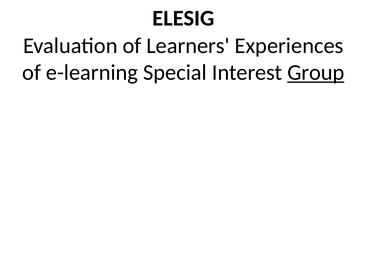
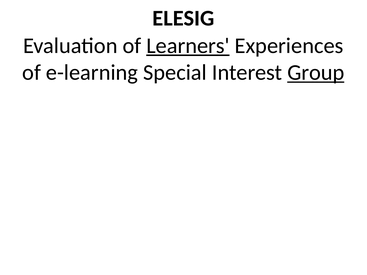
Learners underline: none -> present (188, 46)
